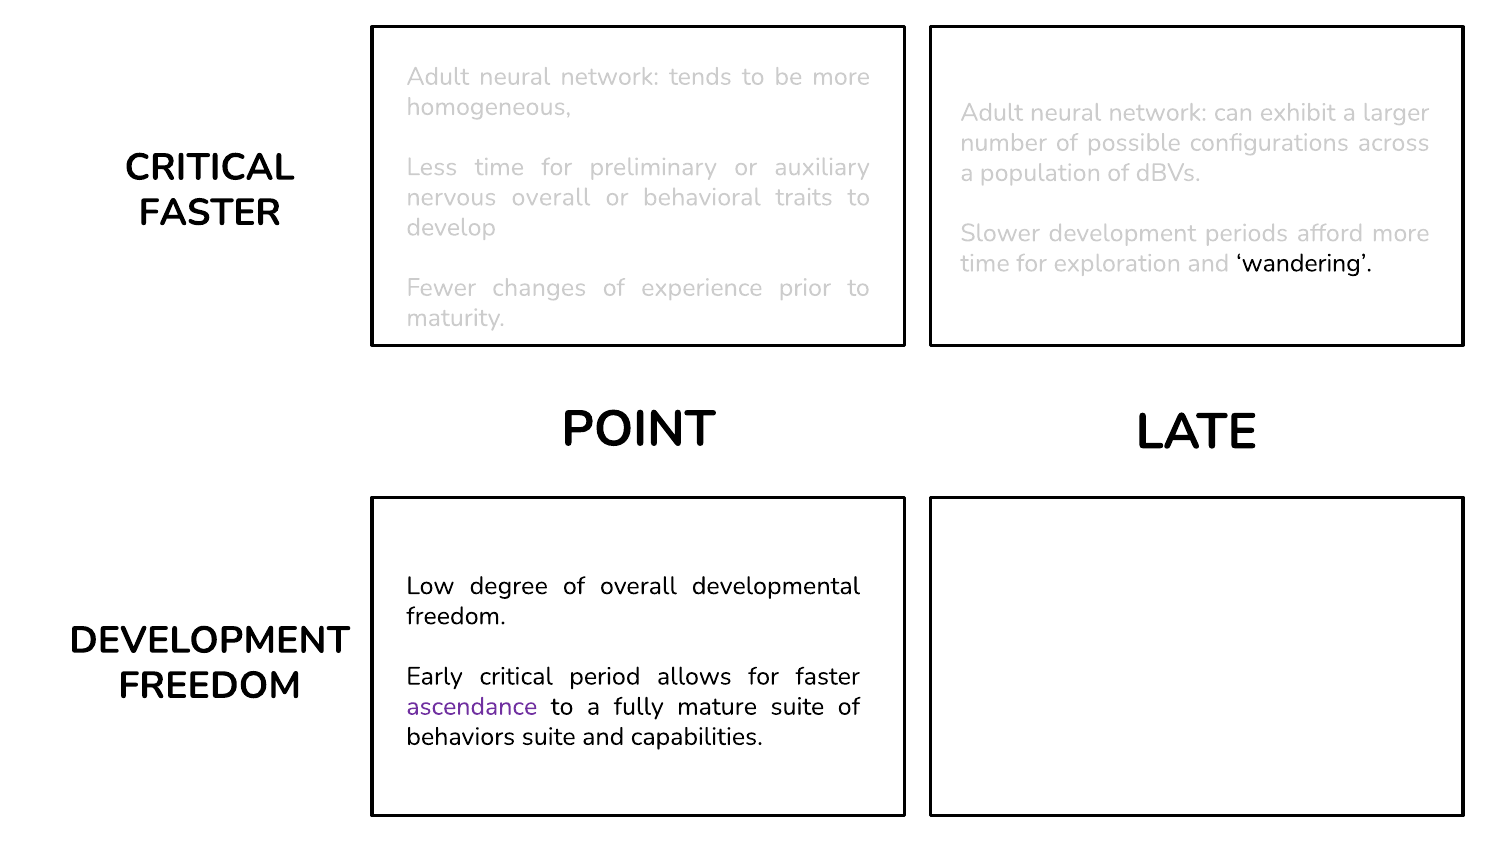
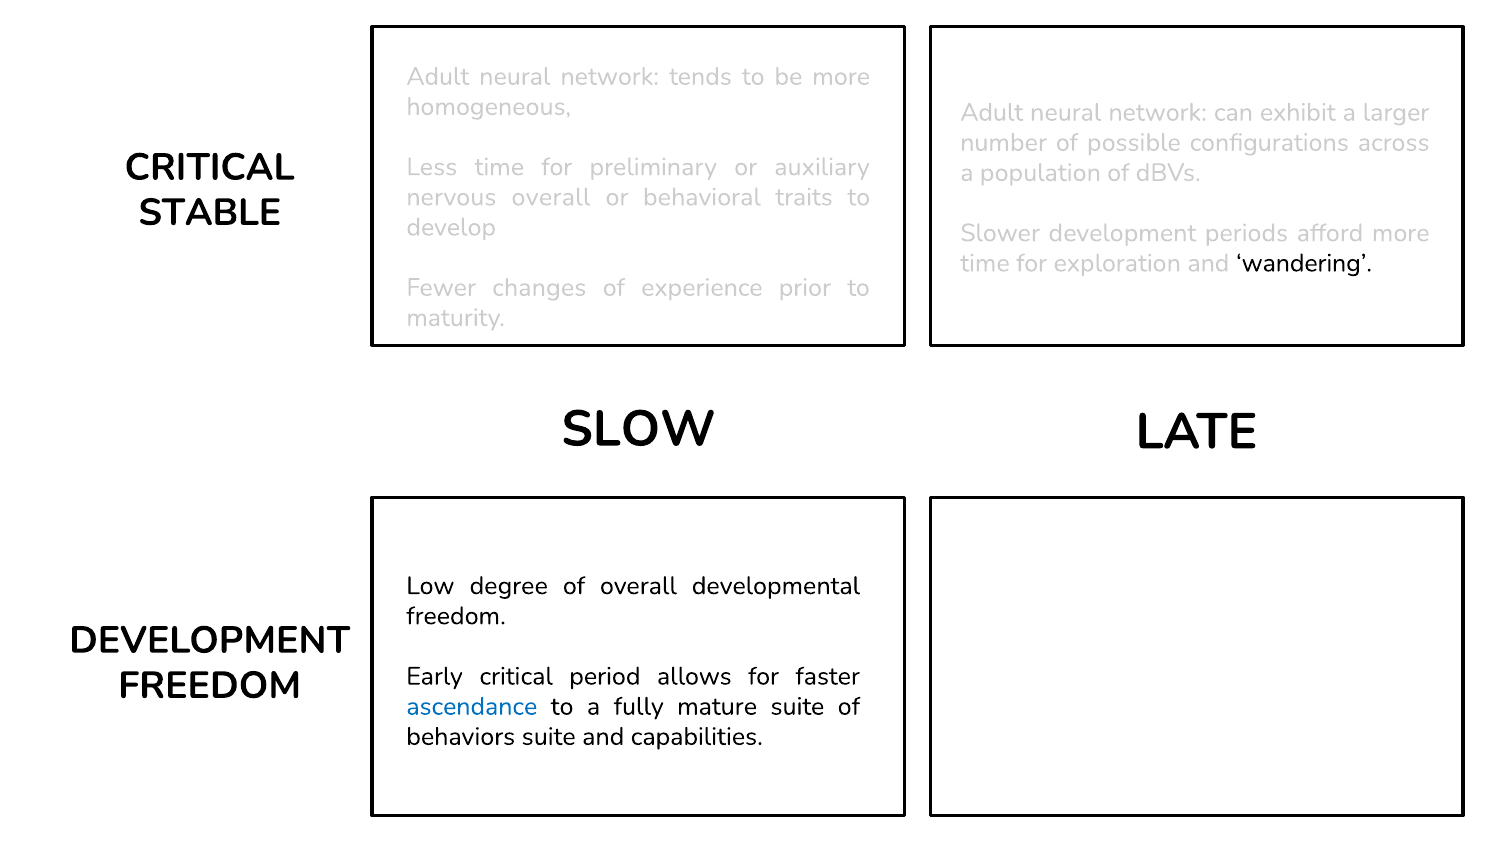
FASTER: FASTER -> STABLE (210, 212)
POINT: POINT -> SLOW (639, 429)
ascendance colour: purple -> blue (472, 706)
